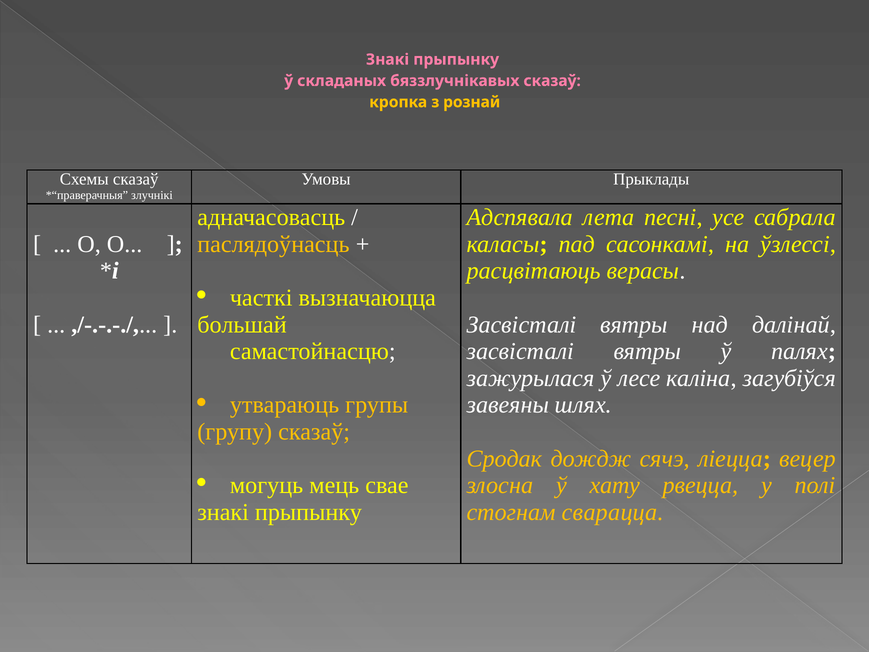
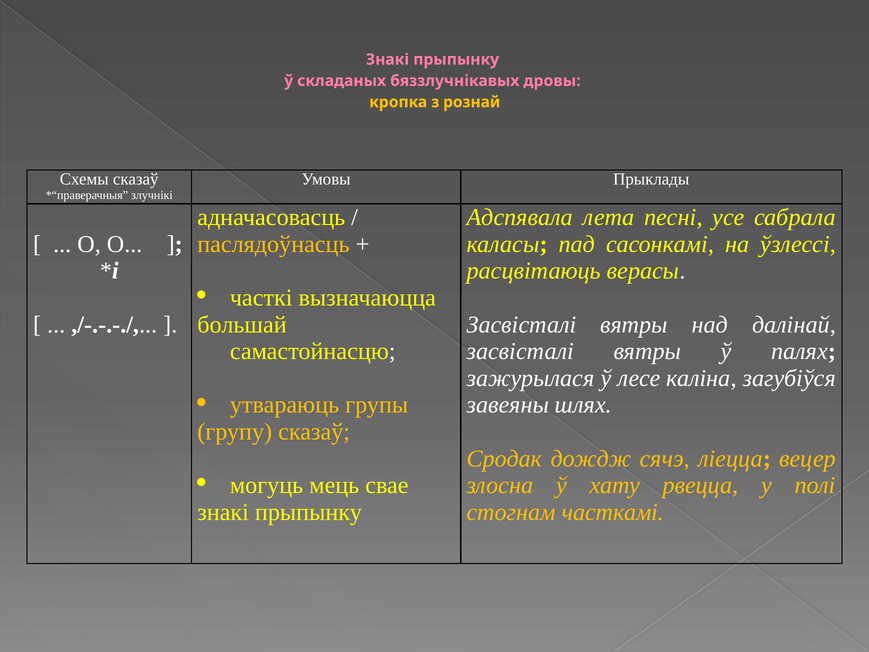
бяззлучнікавых сказаў: сказаў -> дровы (552, 81)
сварацца: сварацца -> часткамі (613, 512)
